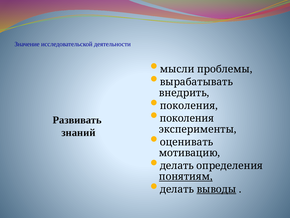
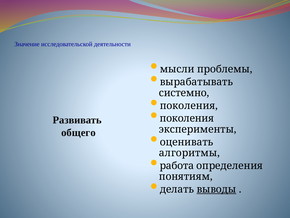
внедрить: внедрить -> системно (184, 93)
знаний: знаний -> общего (78, 132)
мотивацию: мотивацию -> алгоритмы (189, 153)
делать: делать -> работа (177, 165)
понятиям underline: present -> none (186, 176)
